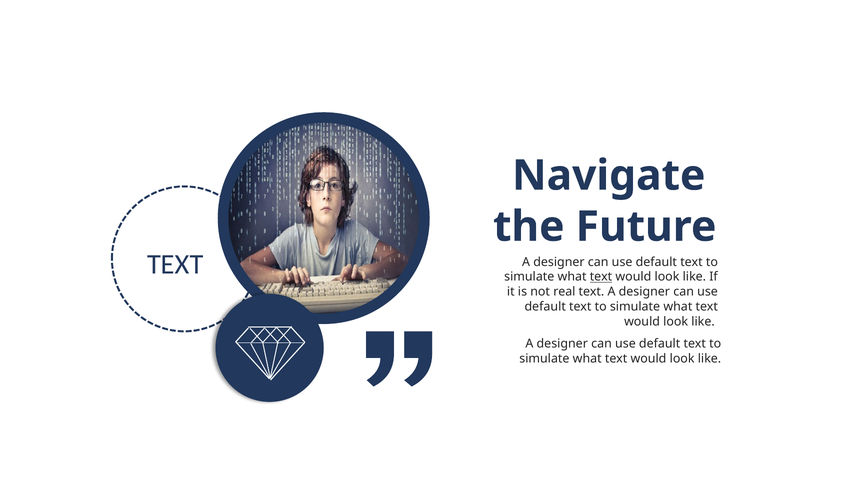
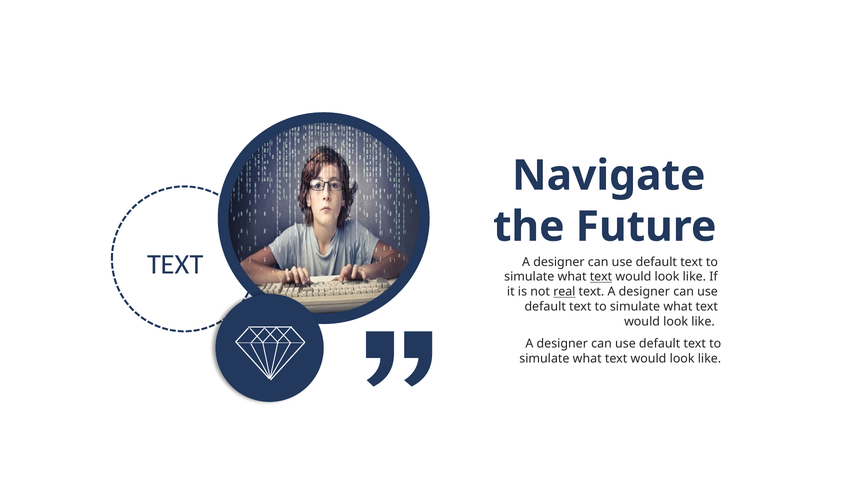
real underline: none -> present (564, 292)
